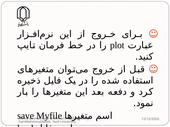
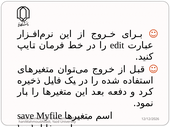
plot: plot -> edit (117, 45)
